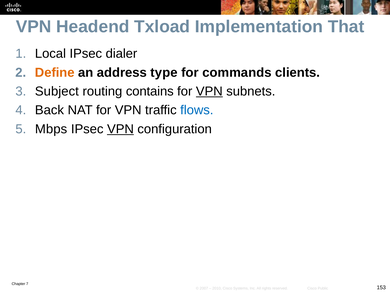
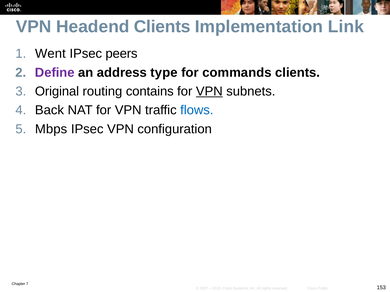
Headend Txload: Txload -> Clients (162, 27)
That: That -> Link (346, 27)
Local: Local -> Went (50, 54)
dialer: dialer -> peers (121, 54)
Define colour: orange -> purple (55, 73)
Subject: Subject -> Original (57, 92)
VPN underline: present -> none (120, 129)
